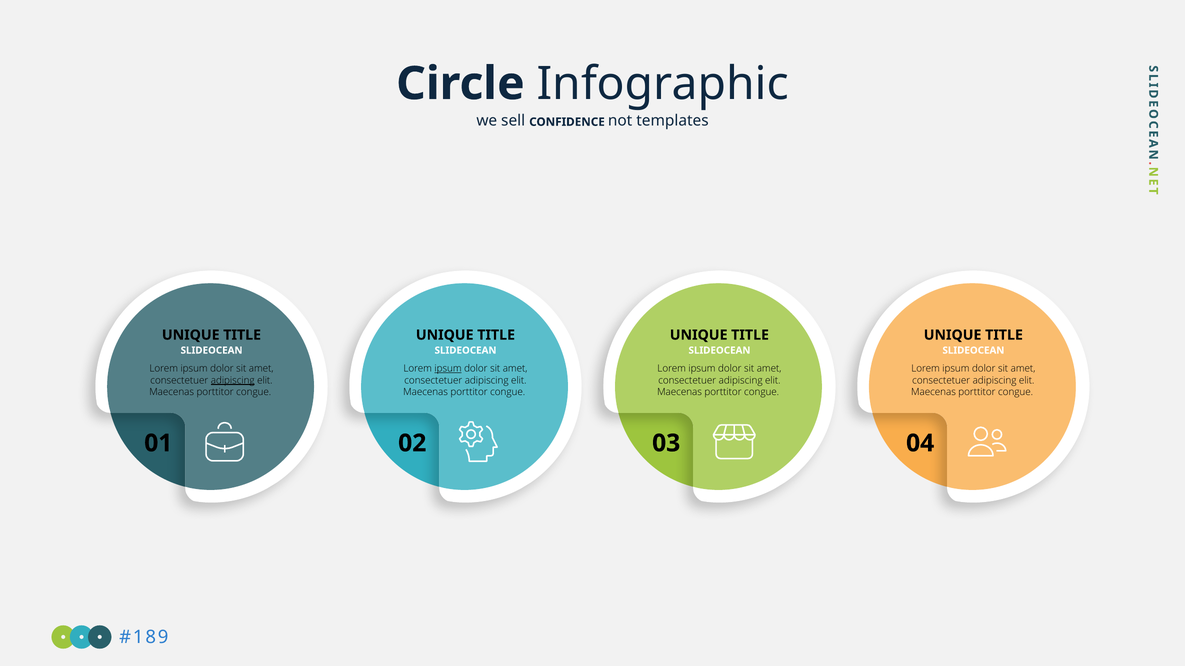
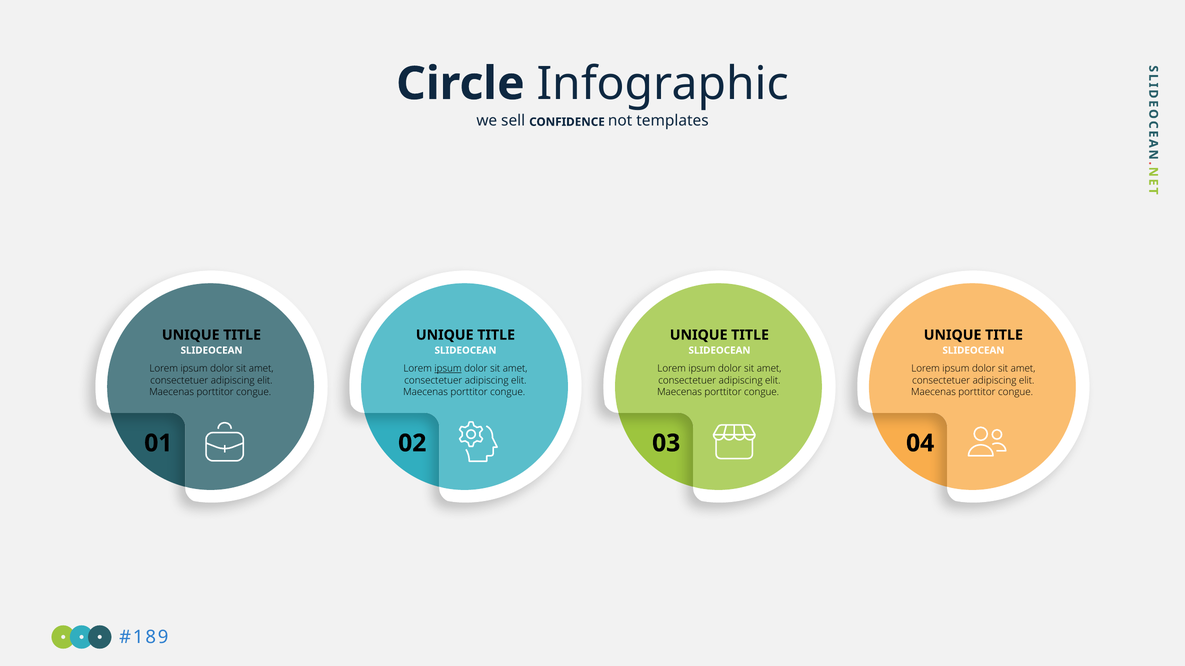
adipiscing underline: present -> none (233, 381)
